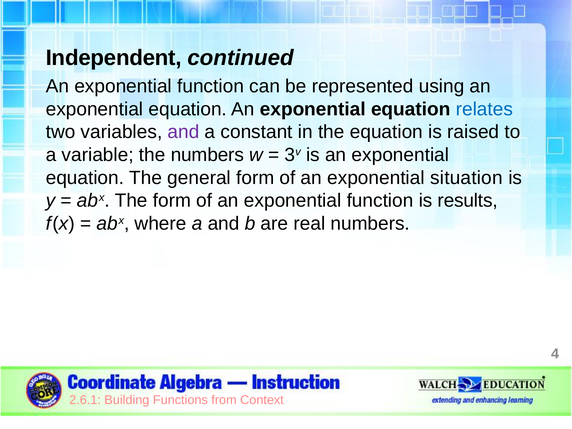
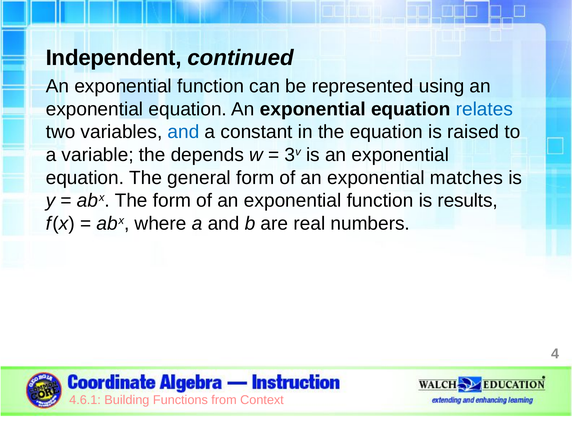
and colour: purple -> blue (183, 132)
the numbers: numbers -> depends (207, 155)
situation: situation -> matches (466, 178)
2.6.1: 2.6.1 -> 4.6.1 (85, 400)
